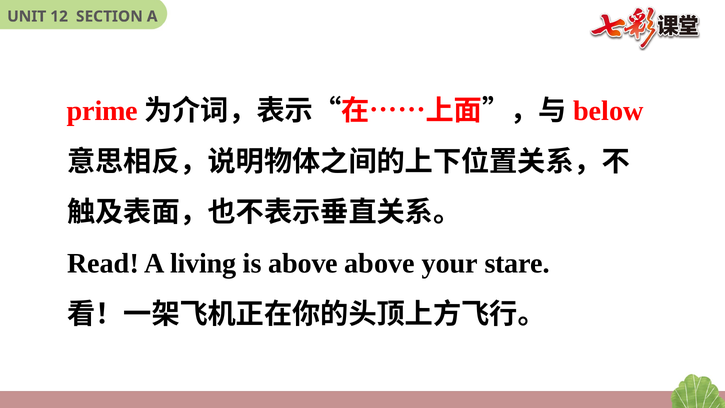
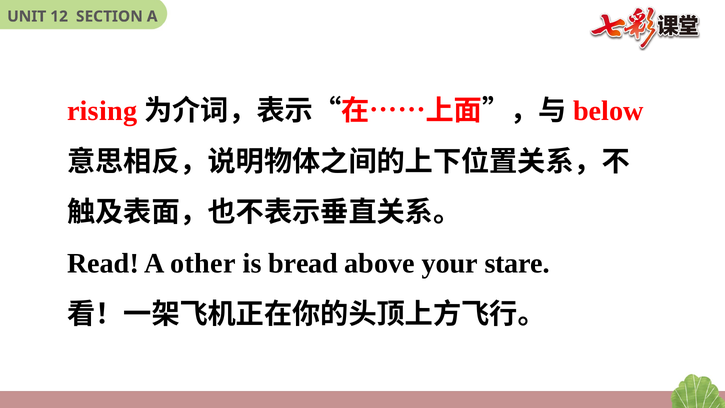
prime: prime -> rising (102, 111)
living: living -> other (203, 263)
is above: above -> bread (303, 263)
